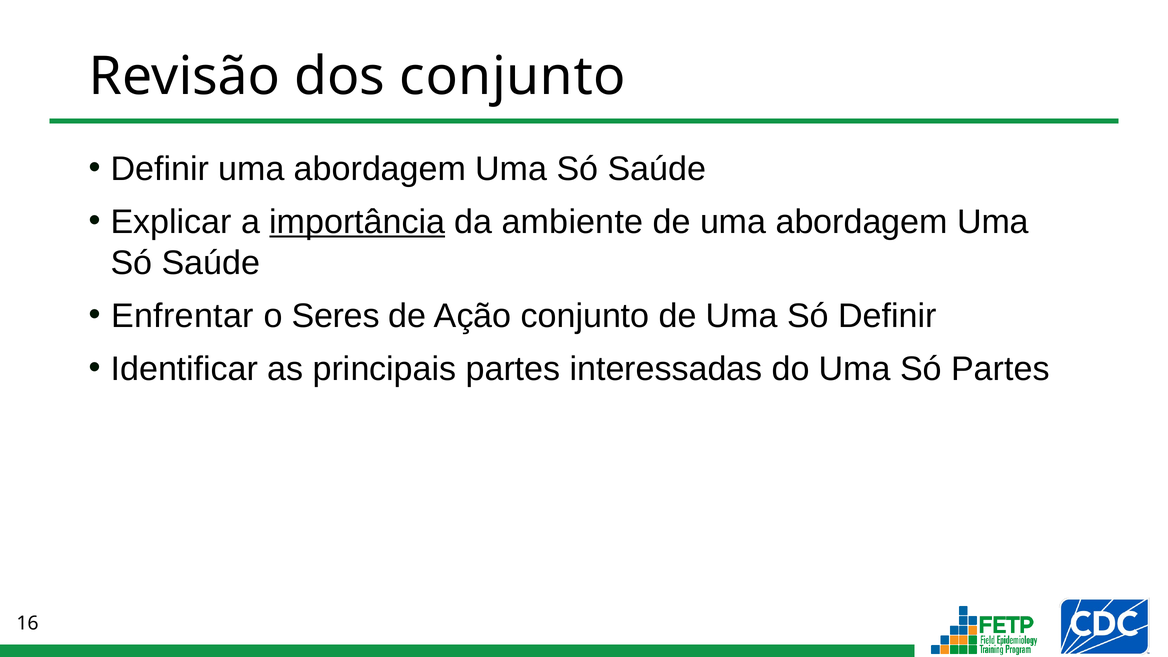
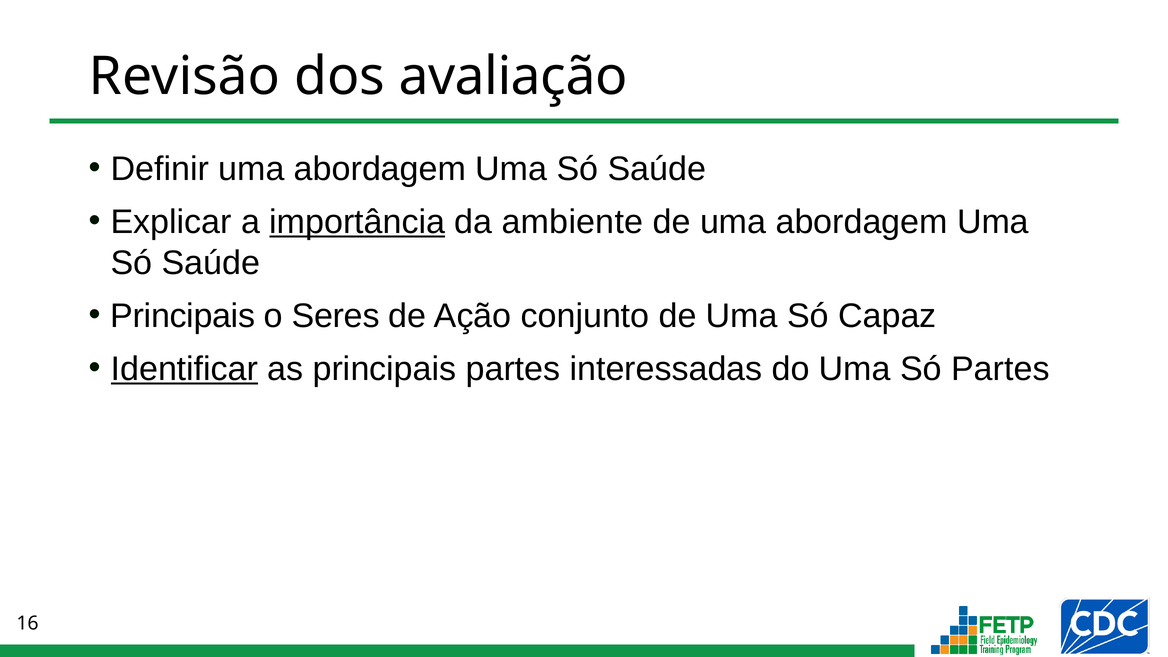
dos conjunto: conjunto -> avaliação (513, 77)
Enfrentar: Enfrentar -> Principais (183, 316)
Só Definir: Definir -> Capaz (887, 316)
Identificar underline: none -> present (184, 369)
